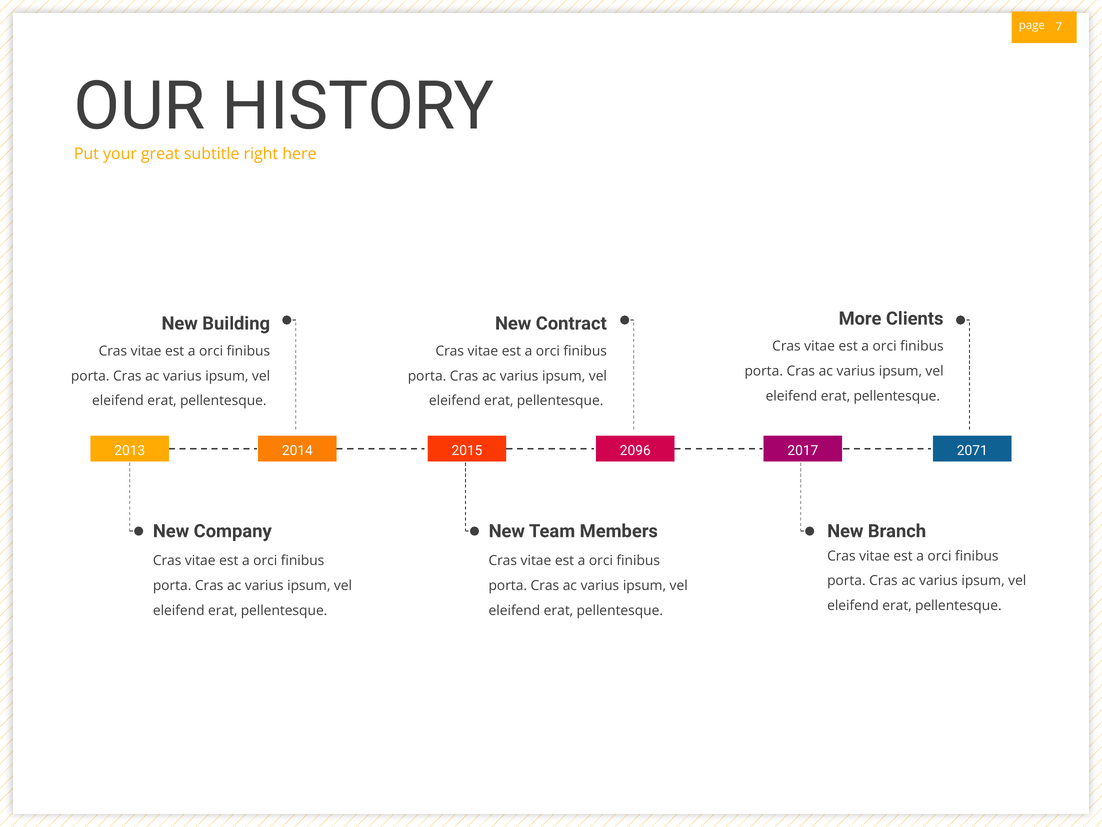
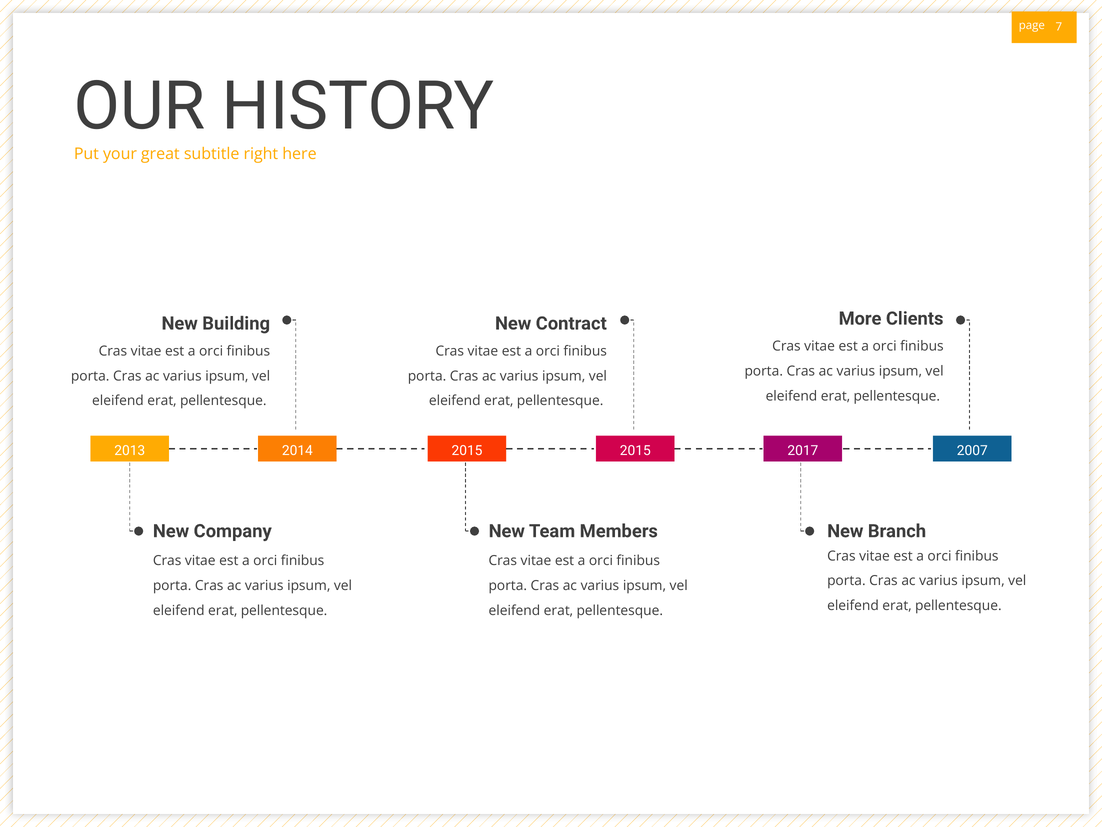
2015 2096: 2096 -> 2015 (635, 450)
2071: 2071 -> 2007 (972, 450)
